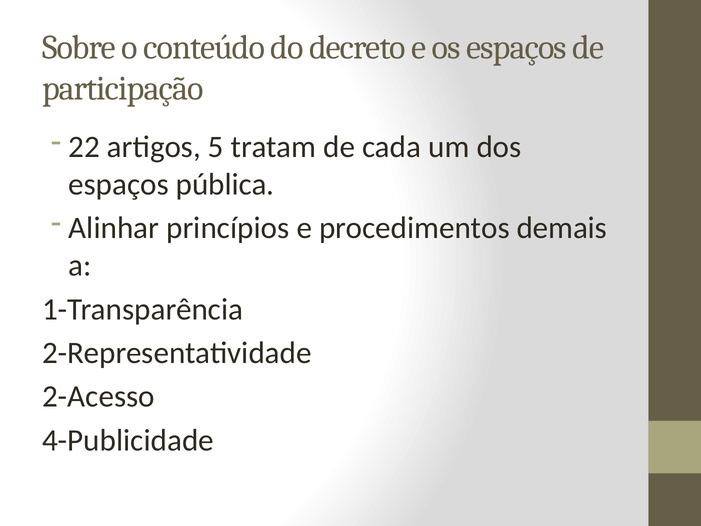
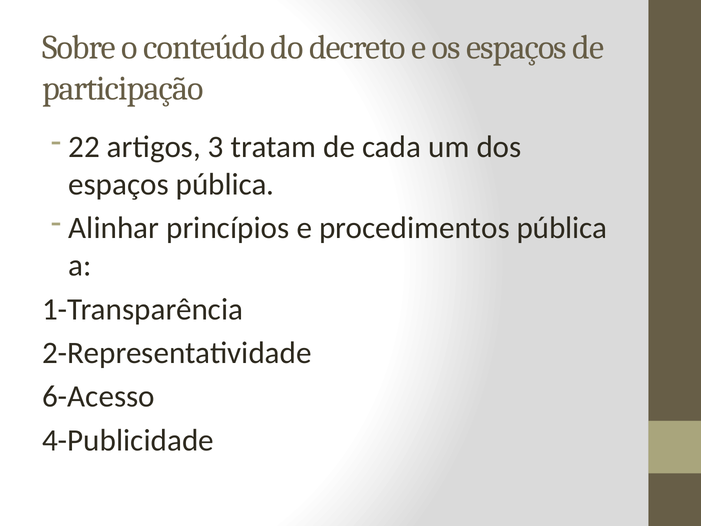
5: 5 -> 3 (216, 147)
procedimentos demais: demais -> pública (562, 228)
2-Acesso: 2-Acesso -> 6-Acesso (98, 396)
